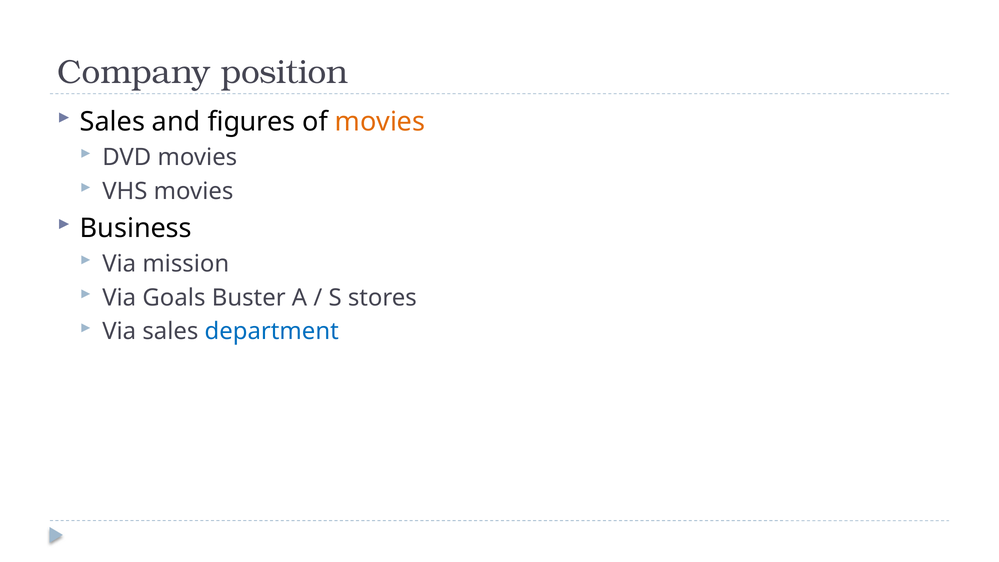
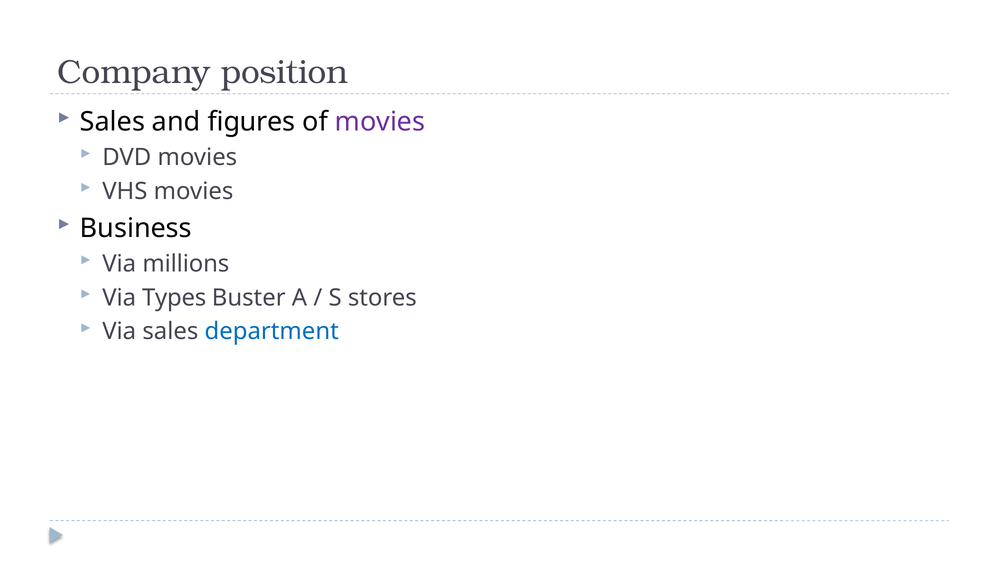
movies colour: orange -> purple (380, 122)
mission: mission -> millions (186, 264)
Goals: Goals -> Types (174, 298)
